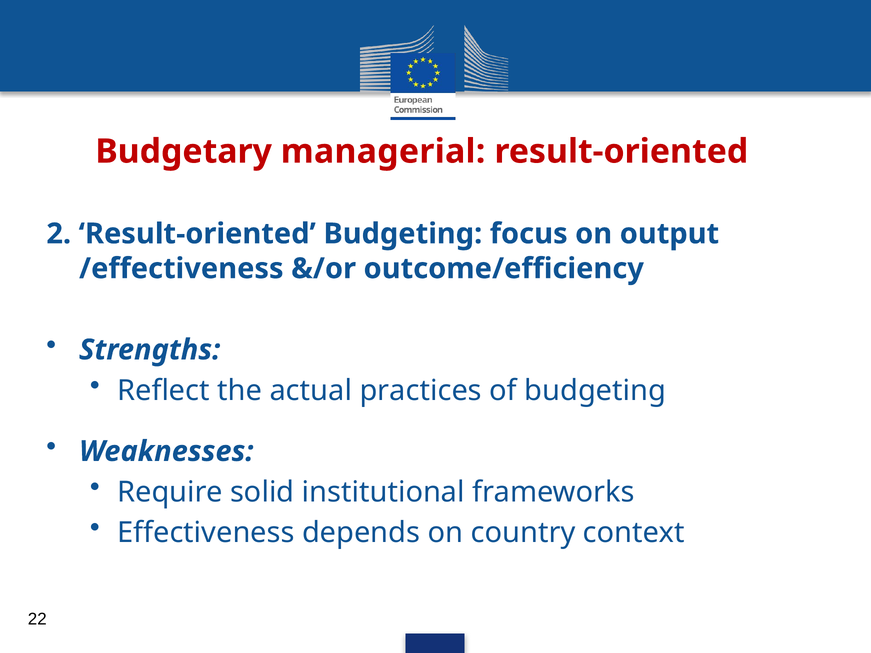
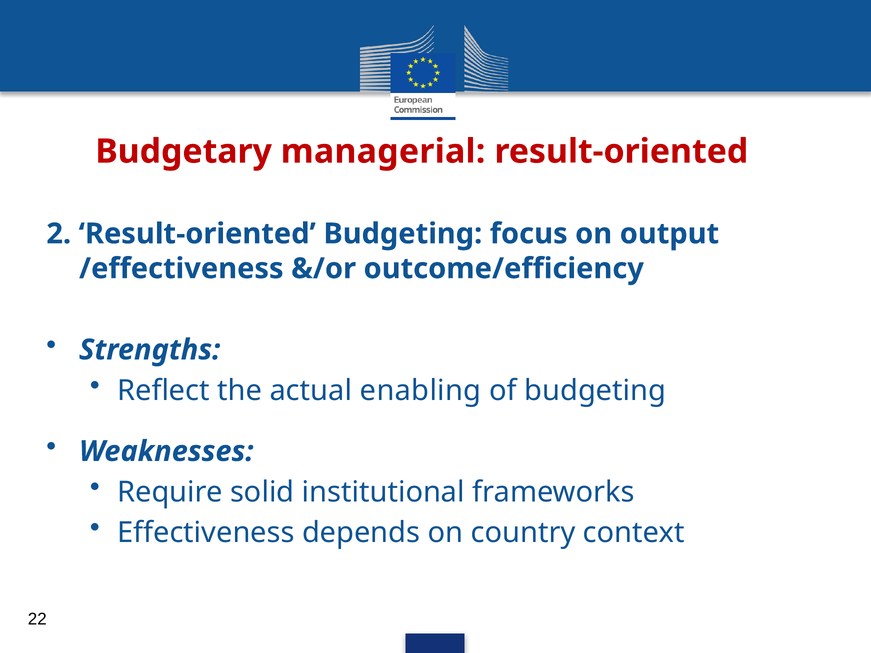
practices: practices -> enabling (421, 391)
